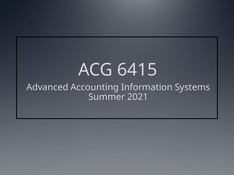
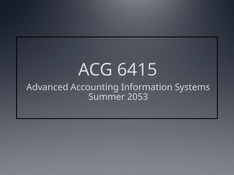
2021: 2021 -> 2053 (138, 97)
